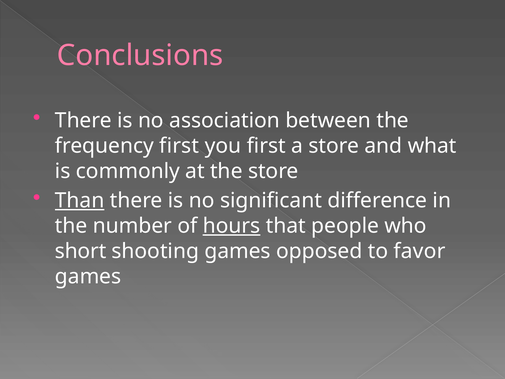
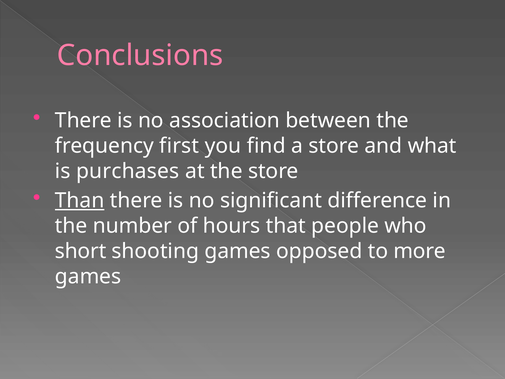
you first: first -> find (266, 146)
commonly: commonly -> purchases (128, 171)
hours underline: present -> none (232, 226)
favor: favor -> more (420, 251)
